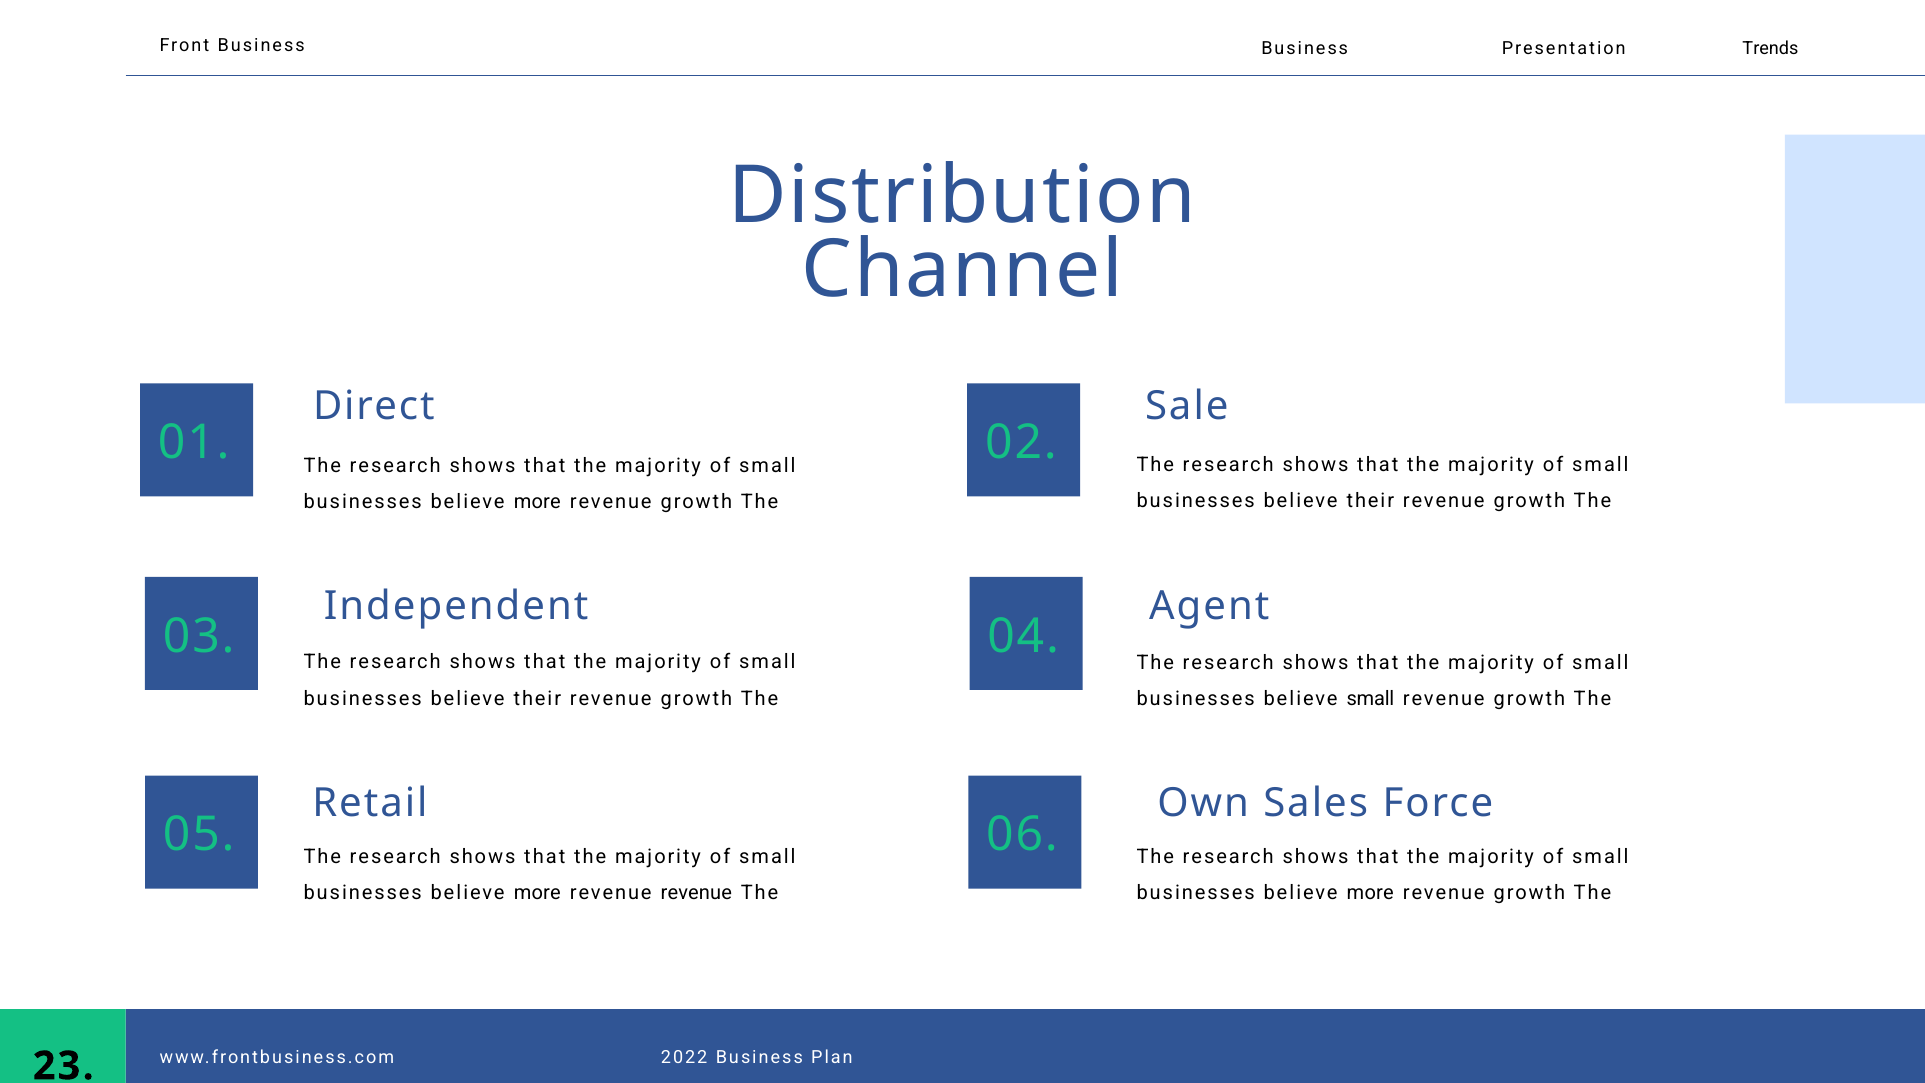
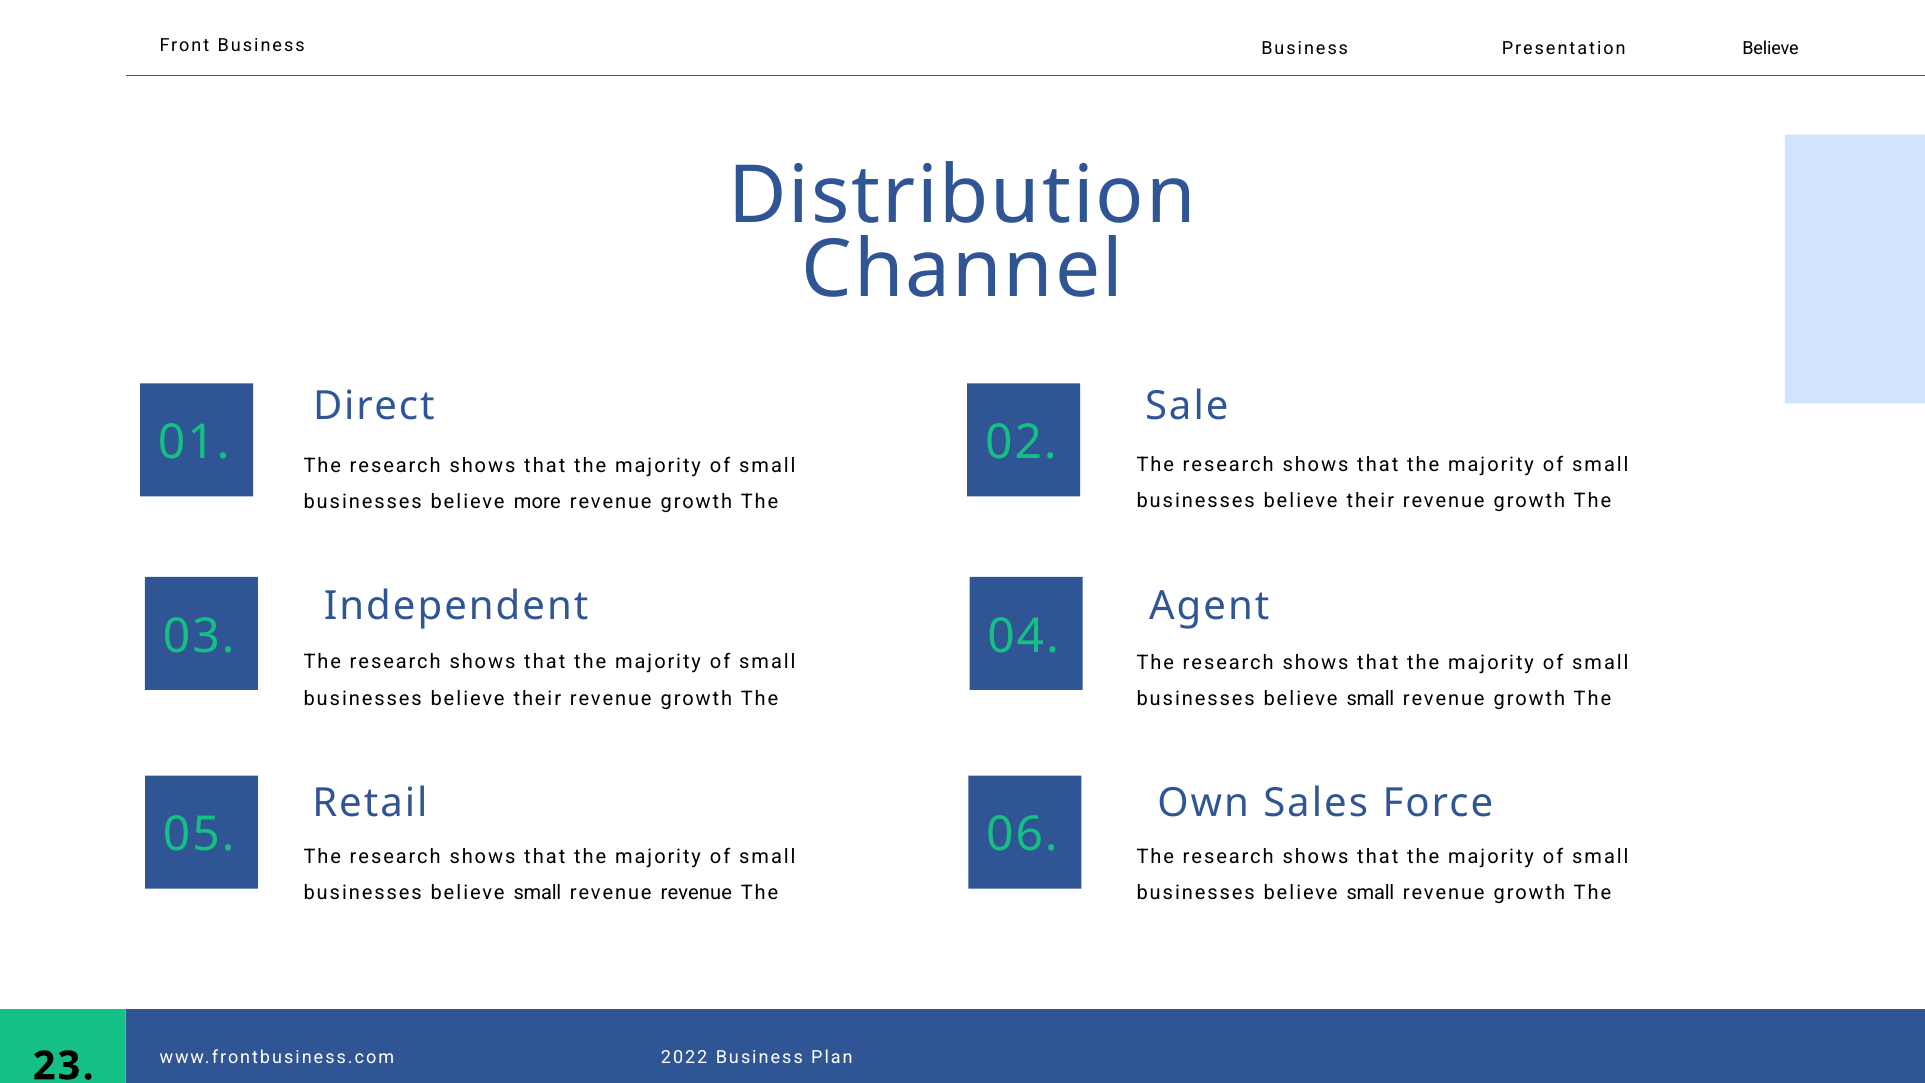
Presentation Trends: Trends -> Believe (1771, 48)
more: more -> small (537, 893)
more: more -> small (1370, 893)
